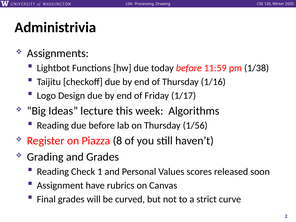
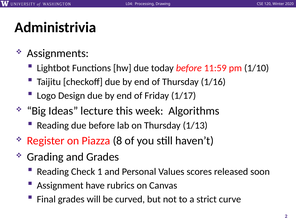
1/38: 1/38 -> 1/10 (257, 68)
1/56: 1/56 -> 1/13 (195, 126)
